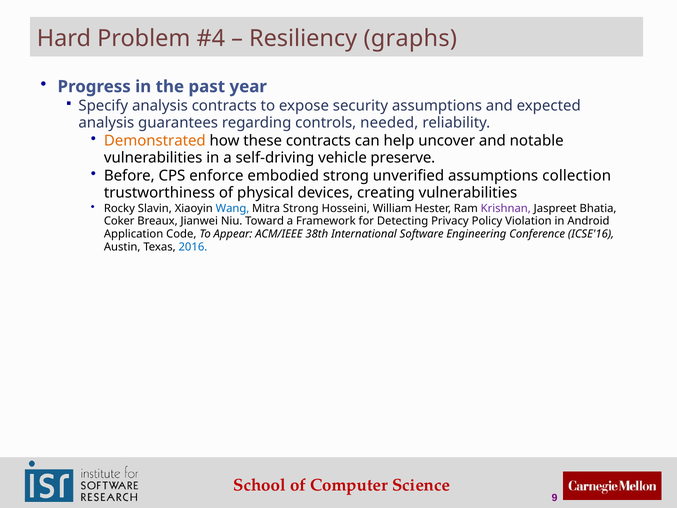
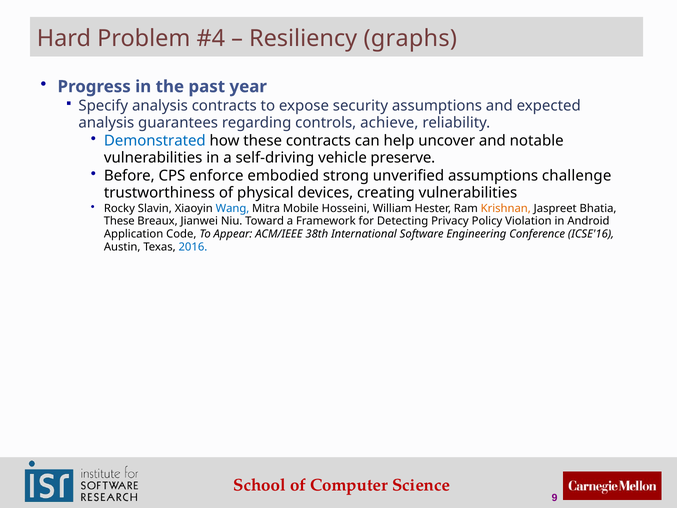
needed: needed -> achieve (389, 123)
Demonstrated colour: orange -> blue (155, 141)
collection: collection -> challenge (577, 176)
Mitra Strong: Strong -> Mobile (301, 208)
Krishnan colour: purple -> orange (506, 208)
Coker: Coker -> These (119, 221)
